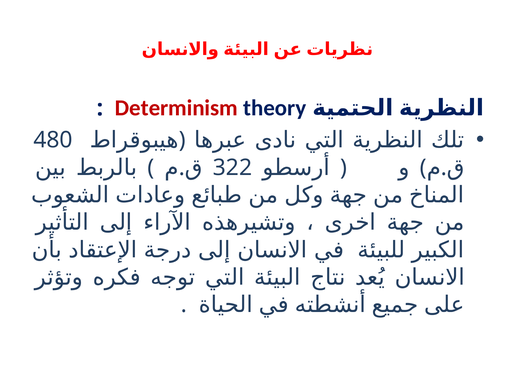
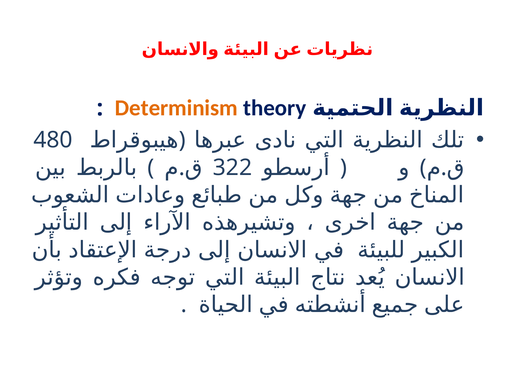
Determinism colour: red -> orange (176, 108)
